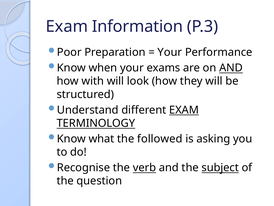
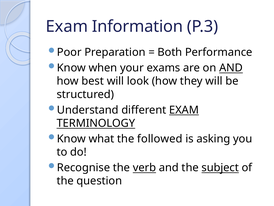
Your: Your -> Both (170, 52)
with: with -> best (93, 81)
